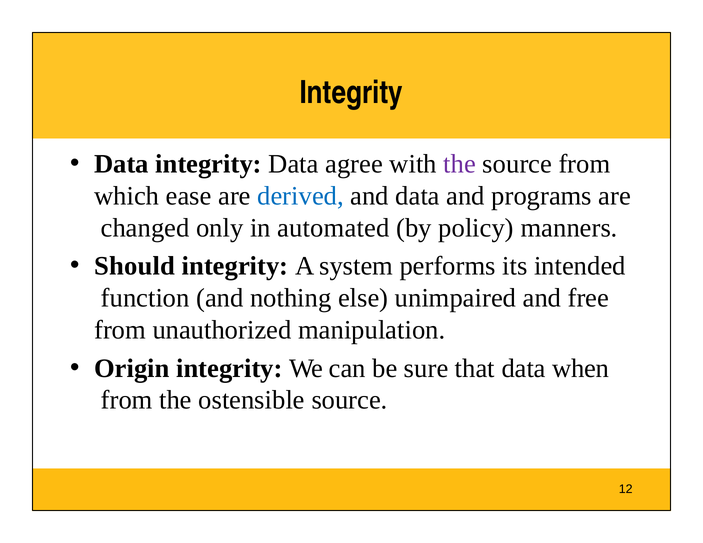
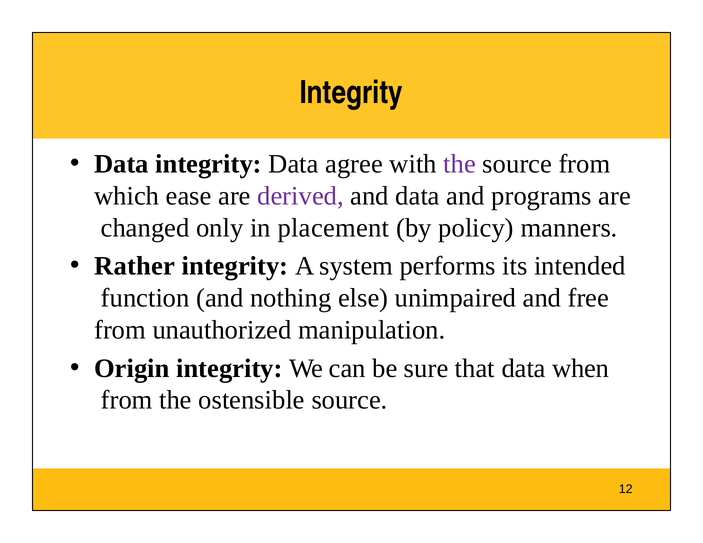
derived colour: blue -> purple (301, 196)
automated: automated -> placement (333, 228)
Should: Should -> Rather (135, 266)
